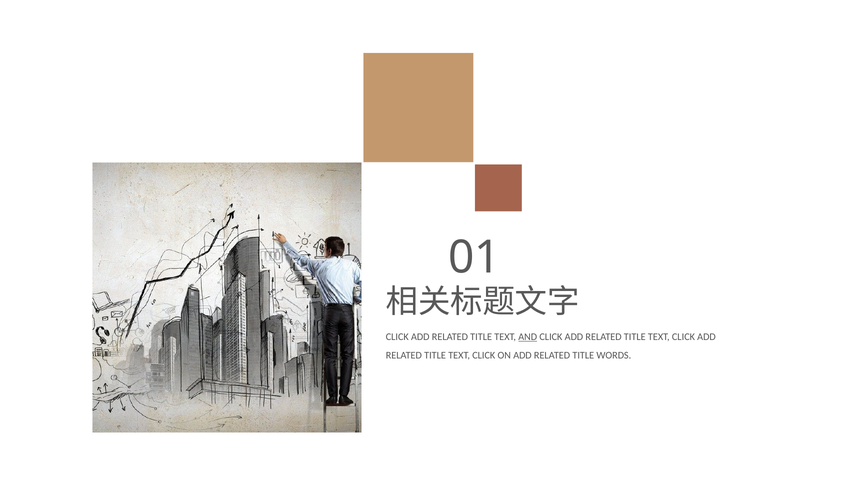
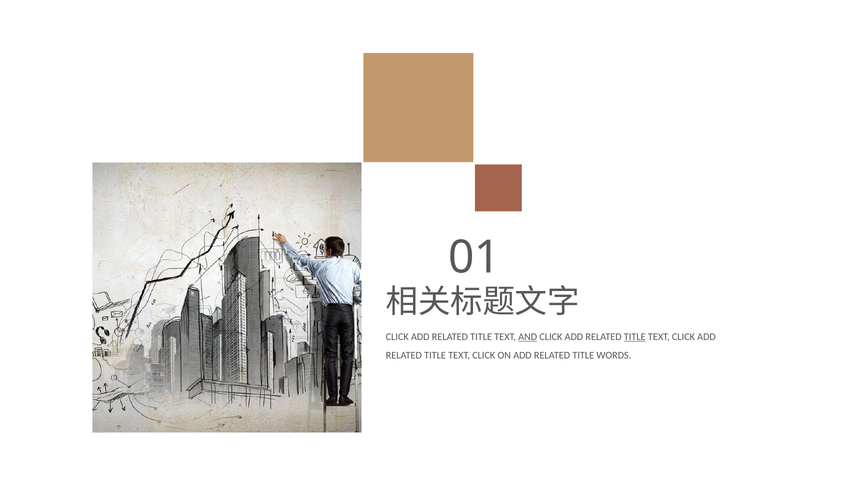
TITLE underline: none -> present (635, 337)
